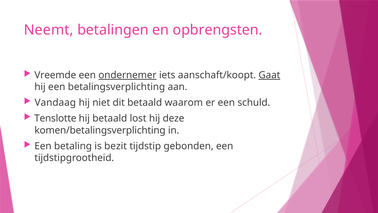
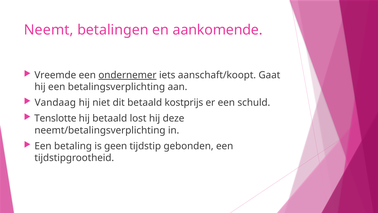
opbrengsten: opbrengsten -> aankomende (218, 30)
Gaat underline: present -> none (269, 75)
waarom: waarom -> kostprijs (184, 103)
komen/betalingsverplichting: komen/betalingsverplichting -> neemt/betalingsverplichting (100, 130)
bezit: bezit -> geen (116, 146)
